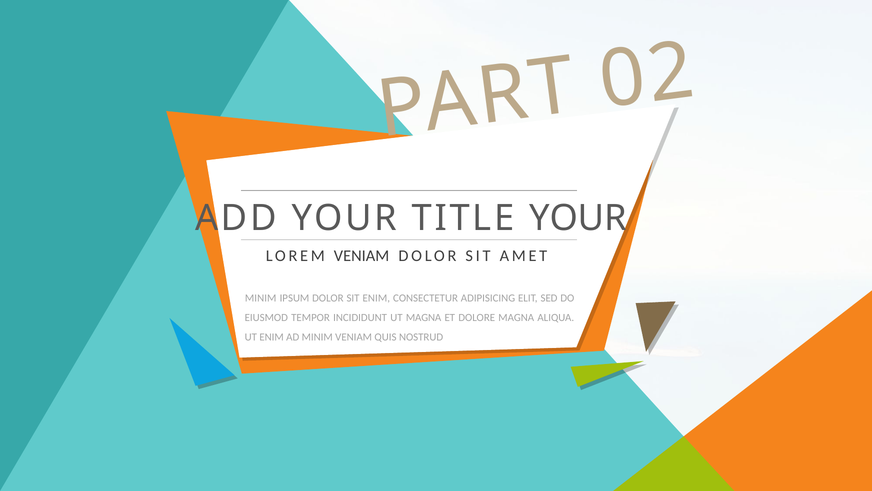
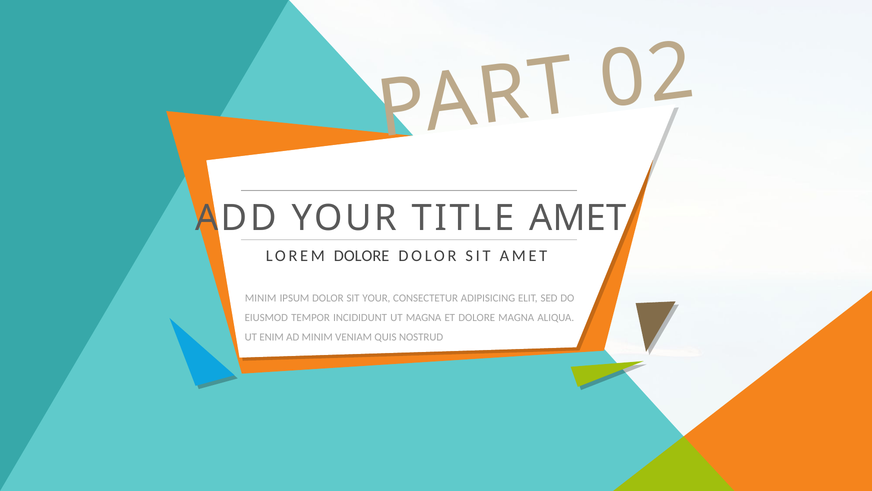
TITLE YOUR: YOUR -> AMET (578, 218)
LOREM VENIAM: VENIAM -> DOLORE (362, 256)
SIT ENIM: ENIM -> YOUR (376, 298)
